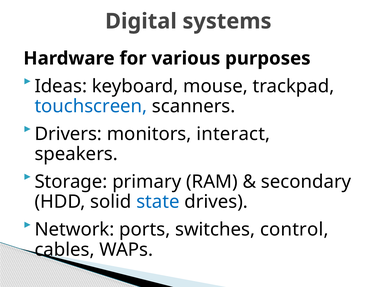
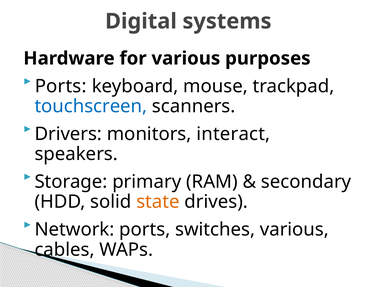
Ideas: Ideas -> Ports (61, 86)
state colour: blue -> orange (158, 202)
switches control: control -> various (294, 230)
